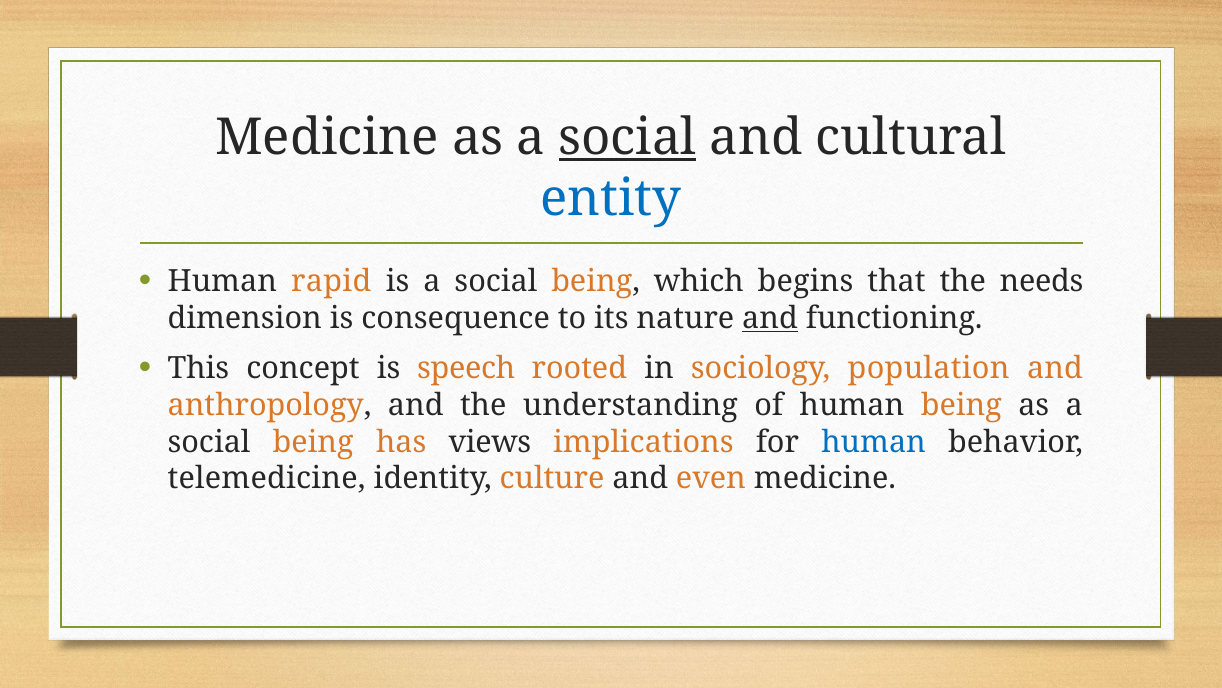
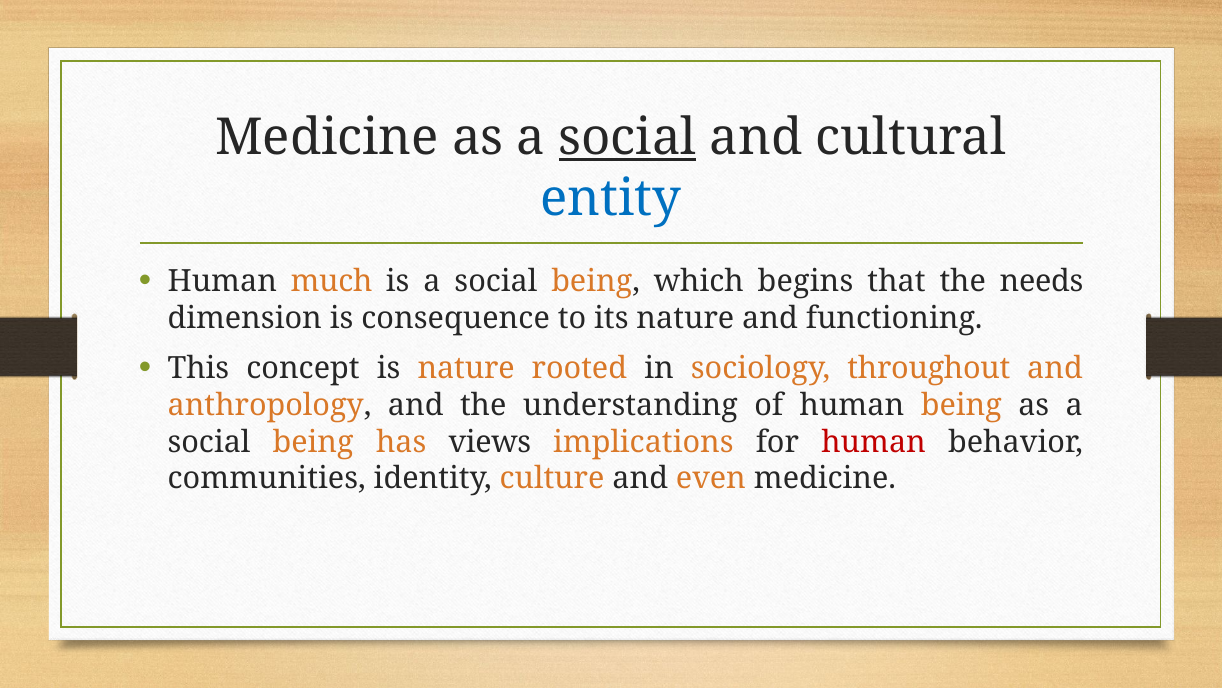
rapid: rapid -> much (332, 281)
and underline: present -> none (770, 318)
is speech: speech -> nature (466, 368)
population: population -> throughout (929, 368)
human colour: blue -> red (874, 442)
telemedicine: telemedicine -> communities (267, 478)
